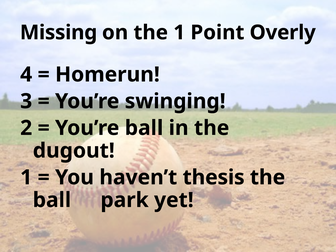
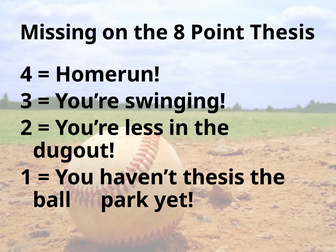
the 1: 1 -> 8 (179, 33)
Point Overly: Overly -> Thesis (282, 33)
You’re ball: ball -> less (144, 128)
